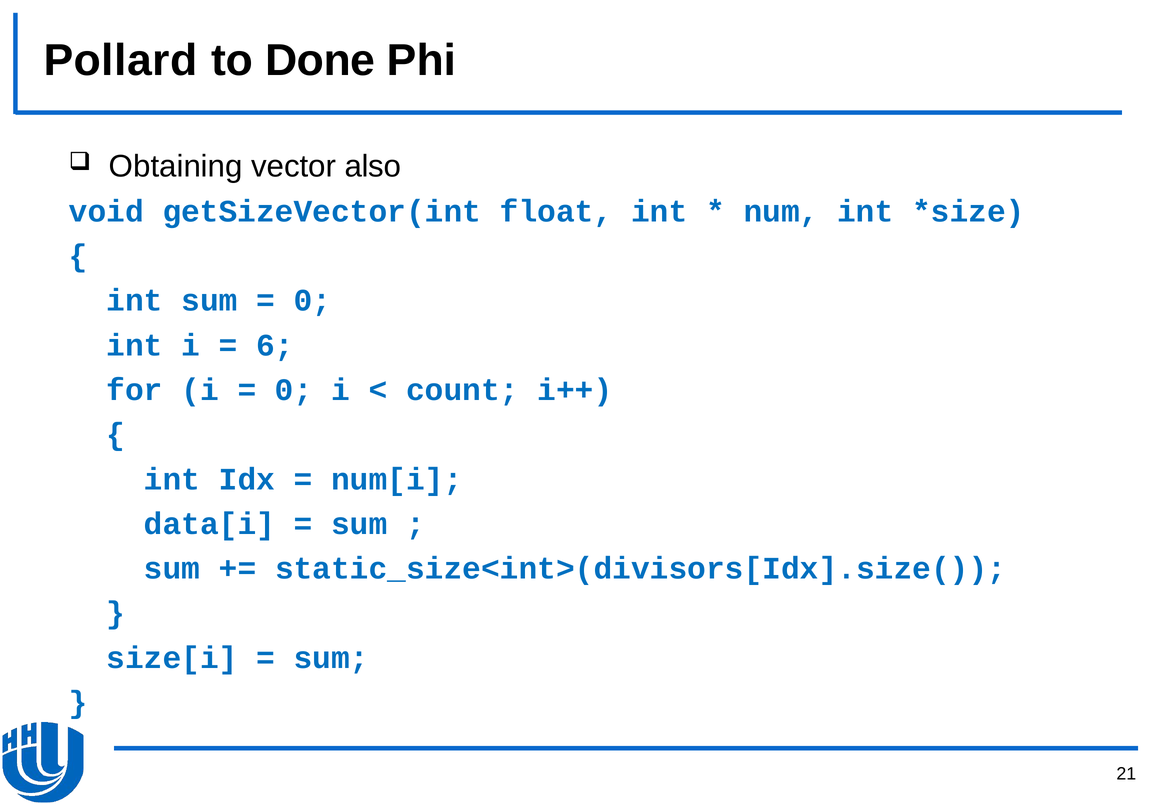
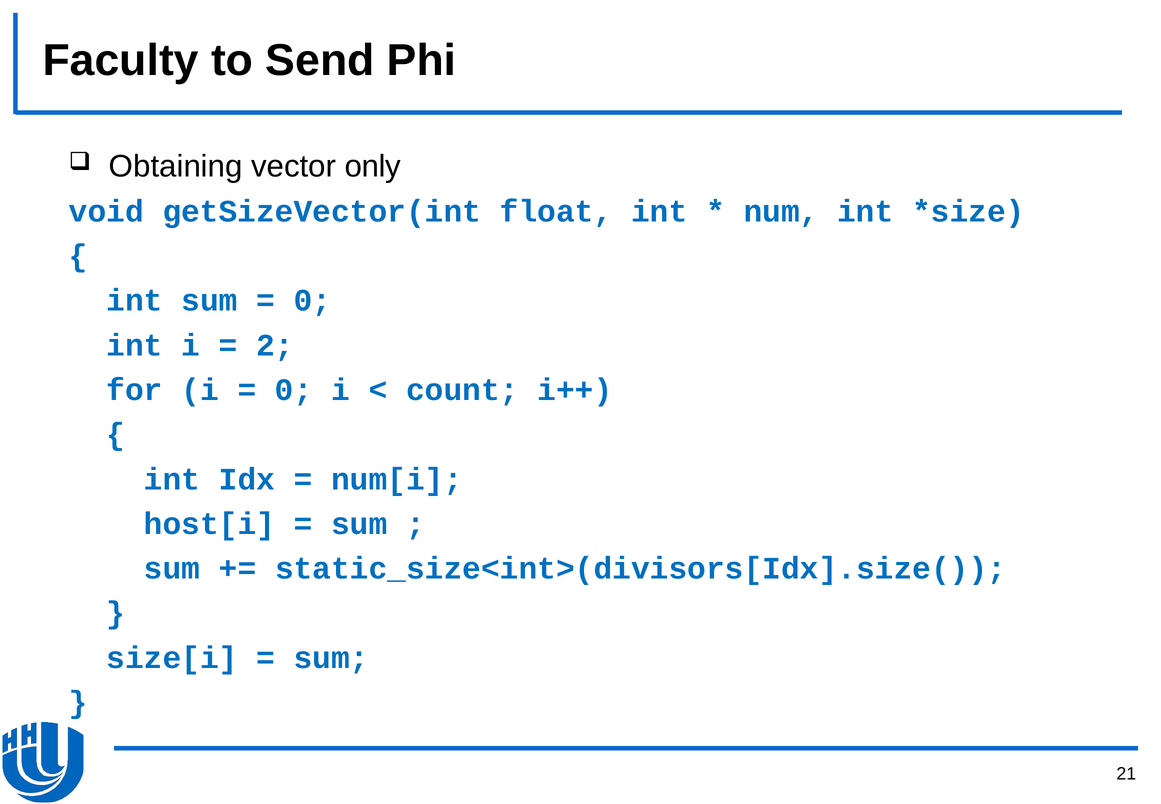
Pollard: Pollard -> Faculty (121, 60)
Done: Done -> Send (320, 60)
also: also -> only (373, 167)
6: 6 -> 2 (275, 345)
data[i: data[i -> host[i (209, 524)
